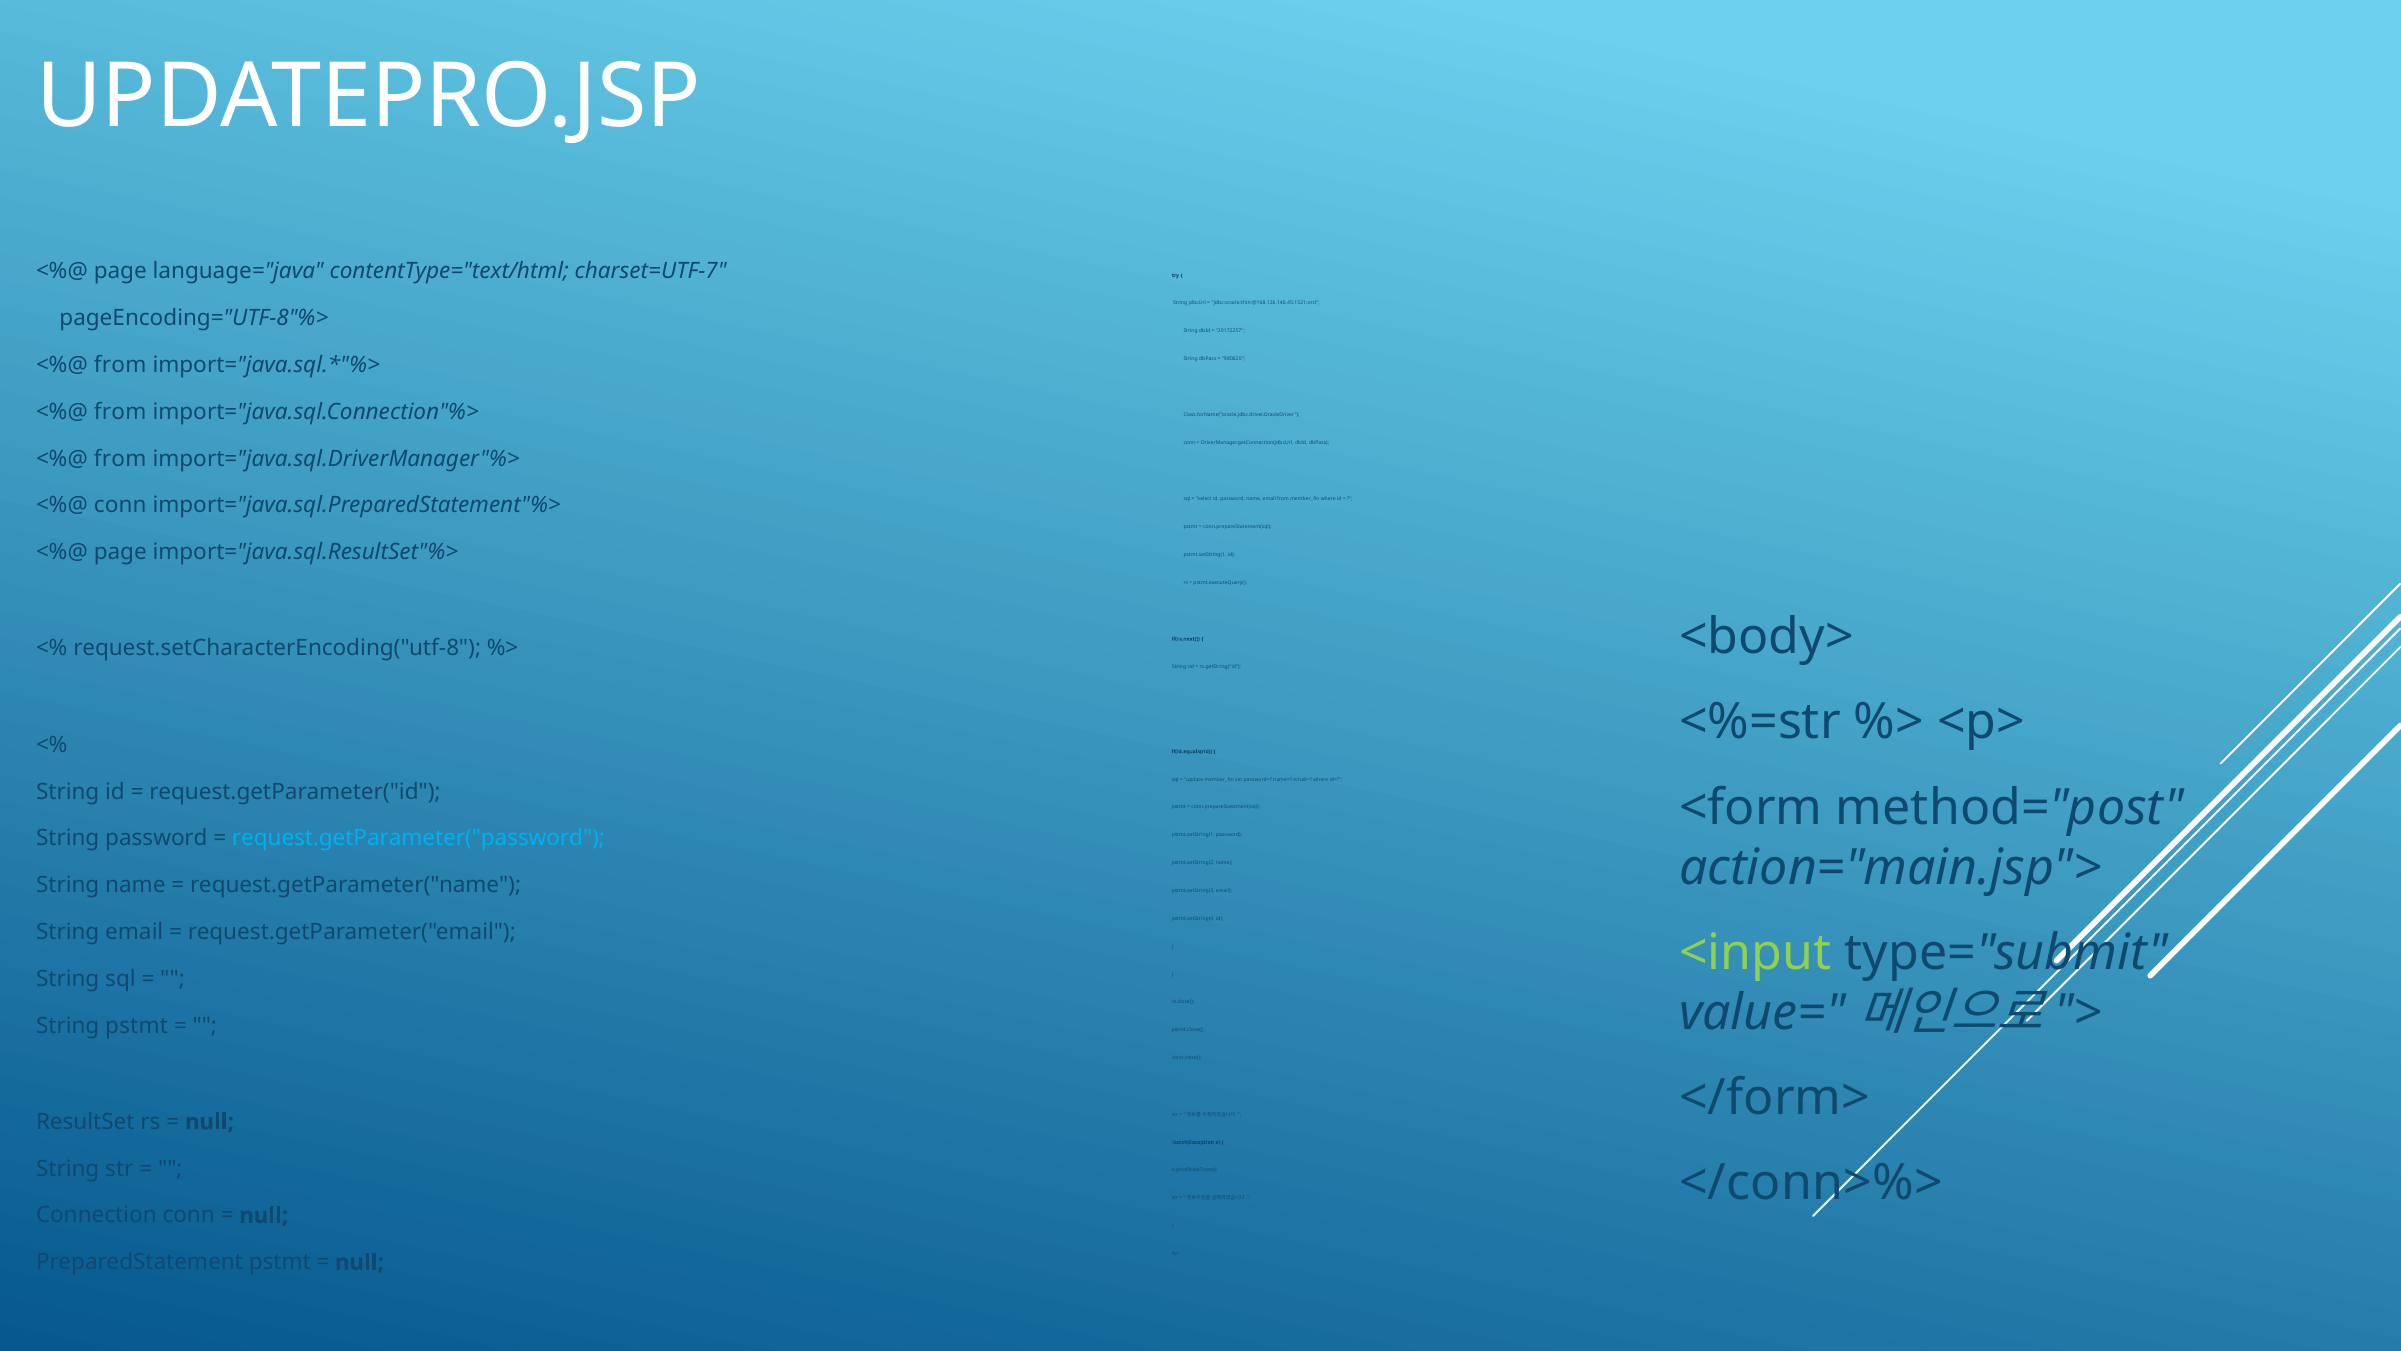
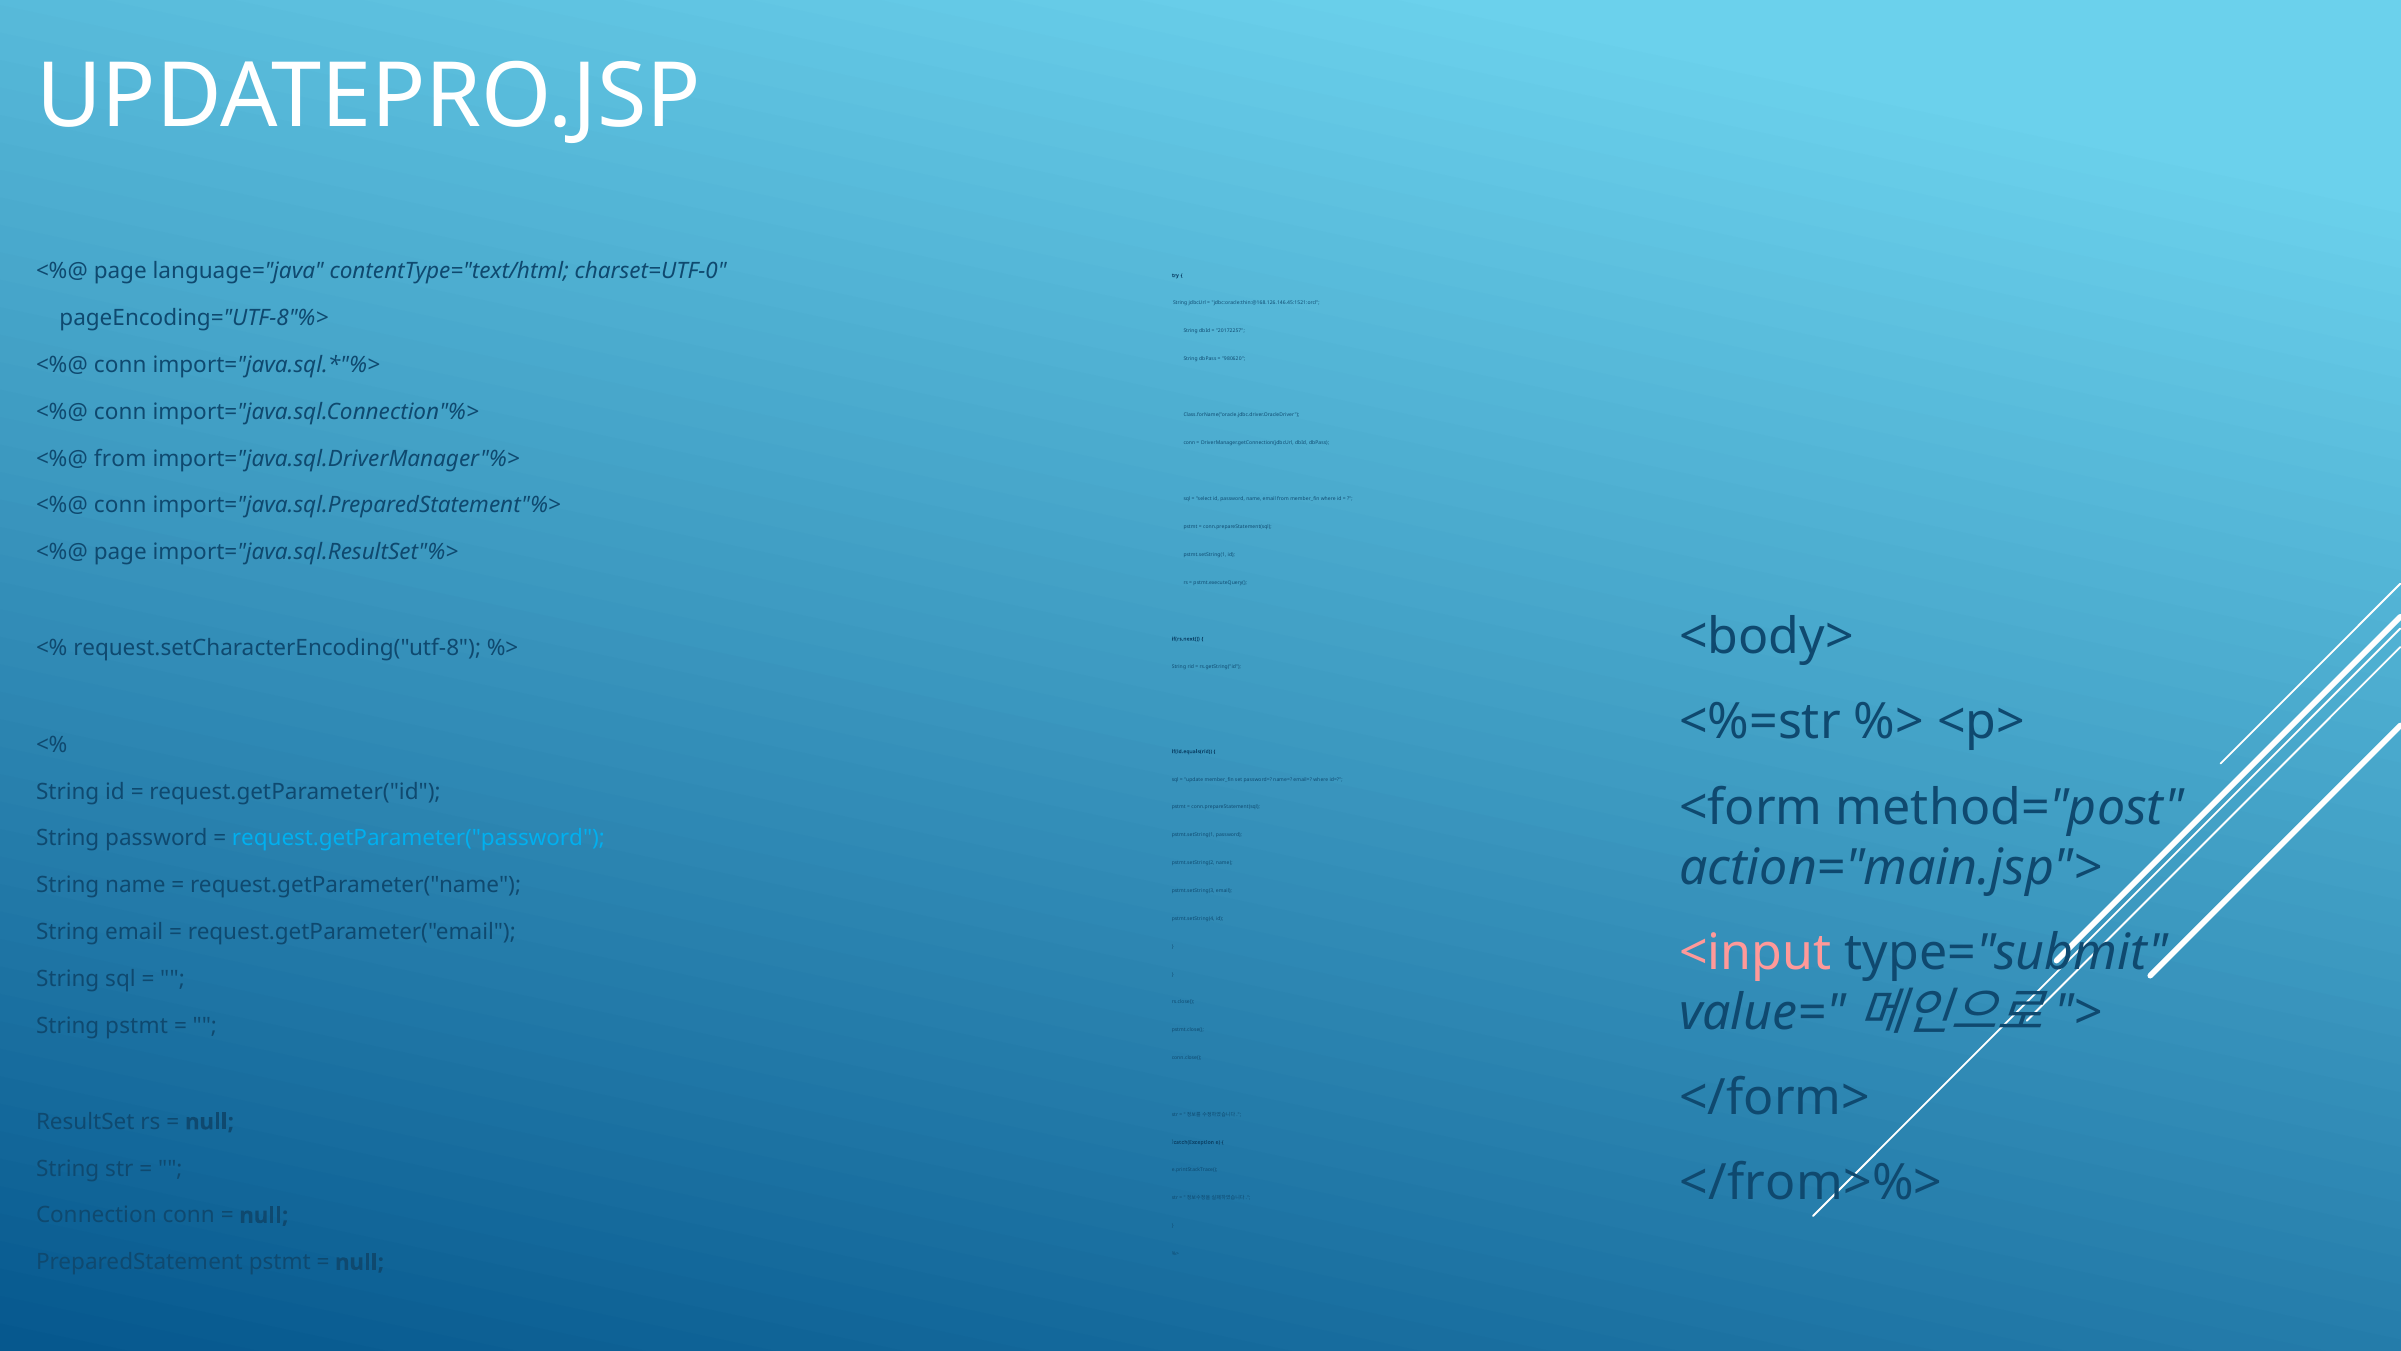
charset=UTF-7: charset=UTF-7 -> charset=UTF-0 (651, 271)
from: from -> conn (120, 365)
from: from -> conn (120, 412)
<input colour: light green -> pink (1755, 952)
</conn>%>: </conn>%> -> </from>%> (1811, 1183)
